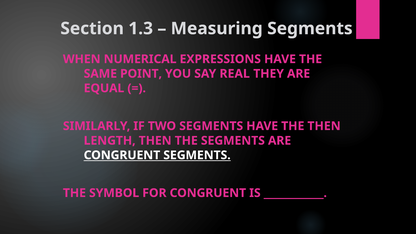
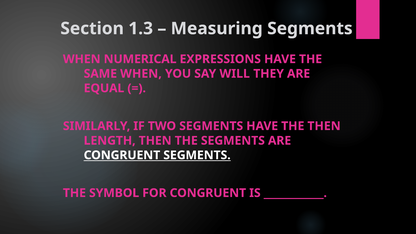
SAME POINT: POINT -> WHEN (141, 74)
REAL: REAL -> WILL (235, 74)
